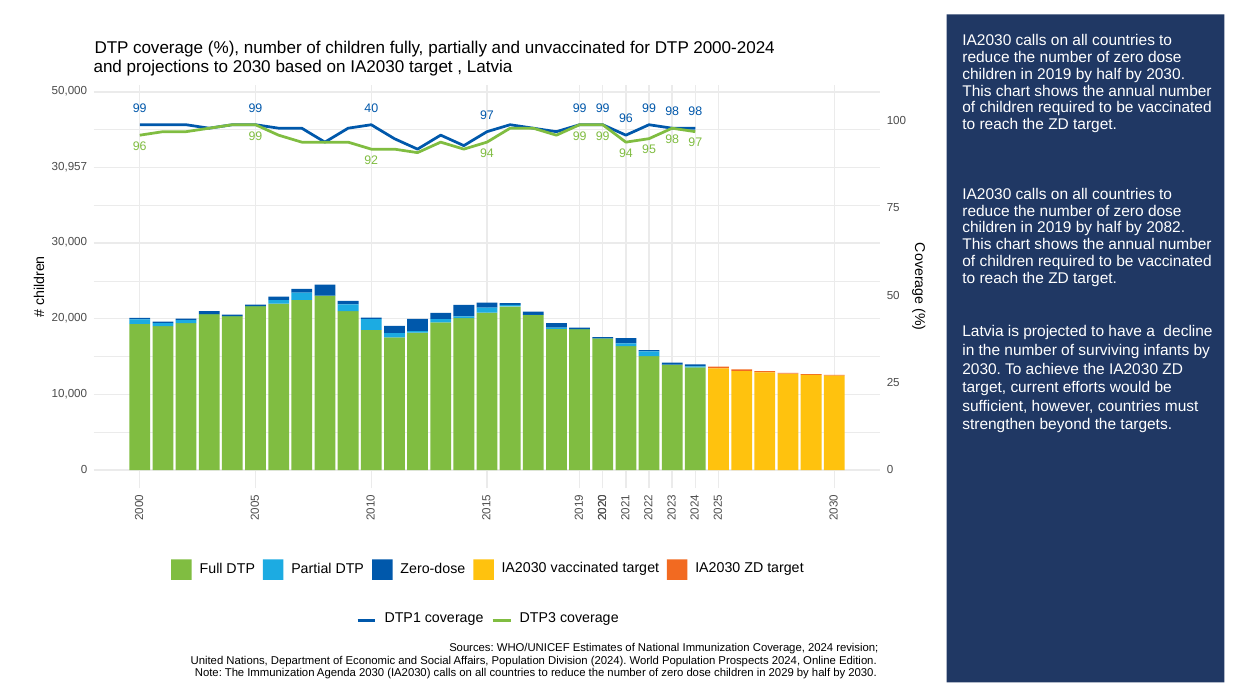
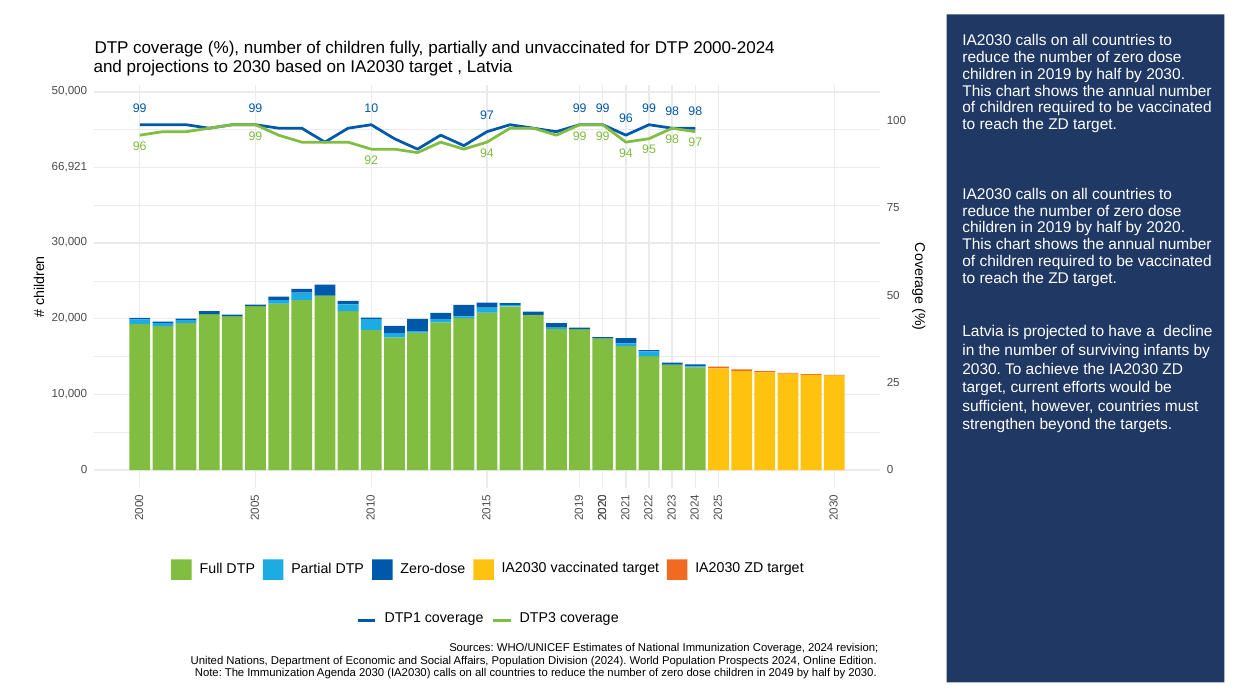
40: 40 -> 10 (371, 108)
30,957: 30,957 -> 66,921 (69, 166)
2082: 2082 -> 2020 (1166, 228)
2029: 2029 -> 2049 (781, 673)
